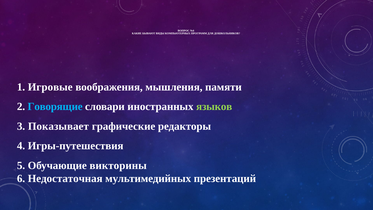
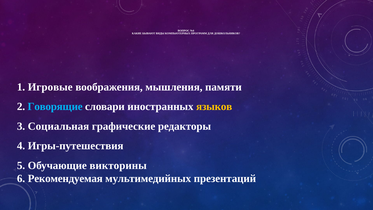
языков colour: light green -> yellow (214, 107)
Показывает: Показывает -> Социальная (58, 126)
Недостаточная: Недостаточная -> Рекомендуемая (65, 178)
